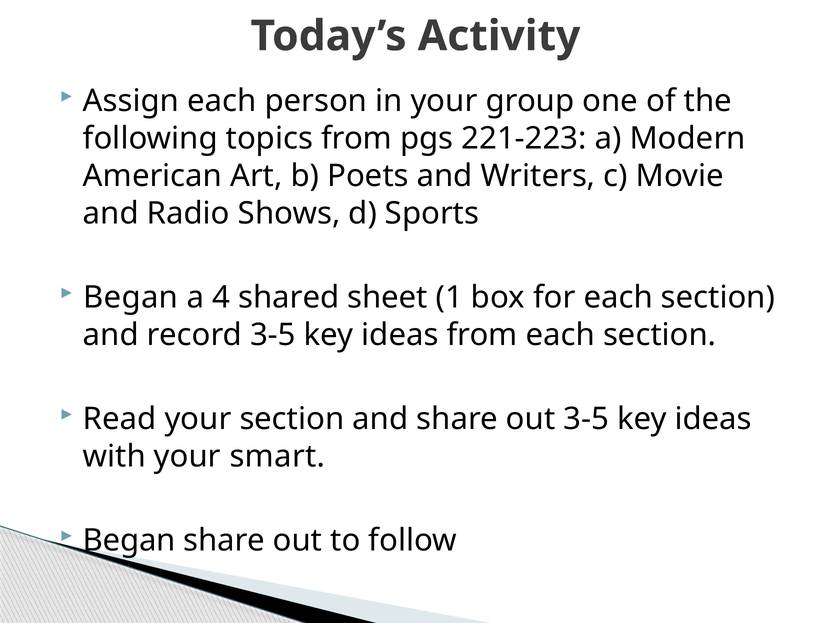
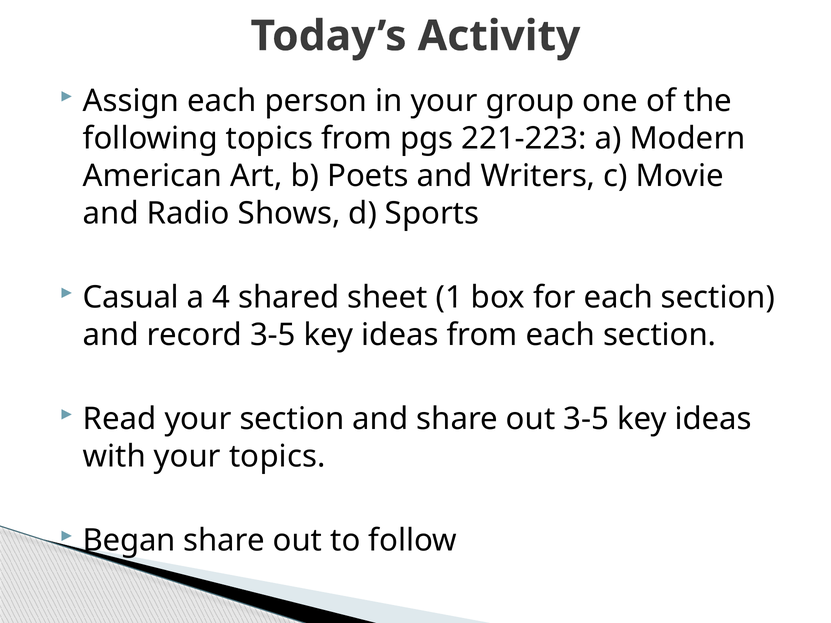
Began: Began -> Casual (131, 298)
your smart: smart -> topics (277, 456)
